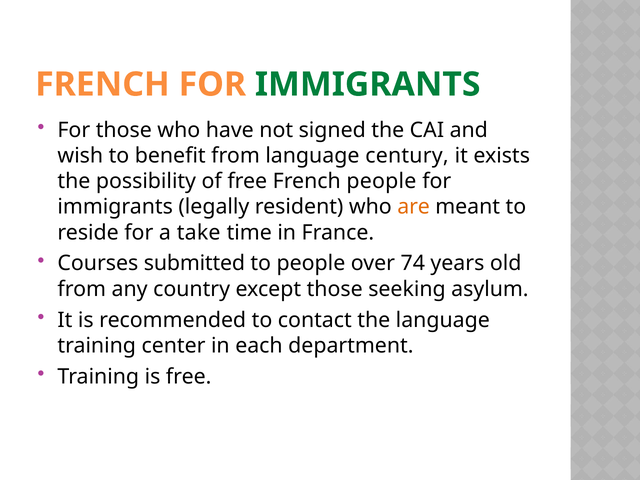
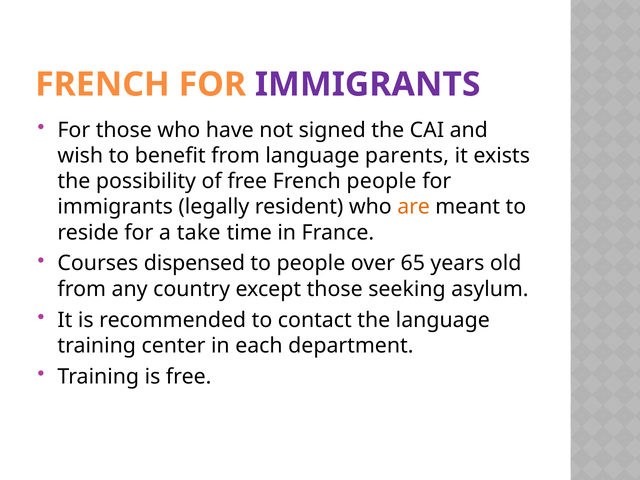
IMMIGRANTS colour: green -> purple (368, 84)
century: century -> parents (407, 156)
submitted: submitted -> dispensed (194, 263)
74: 74 -> 65 (413, 263)
